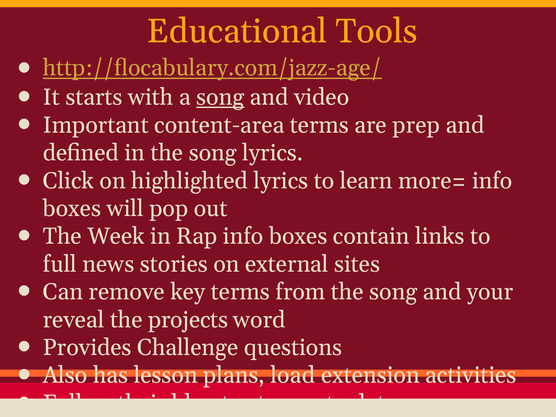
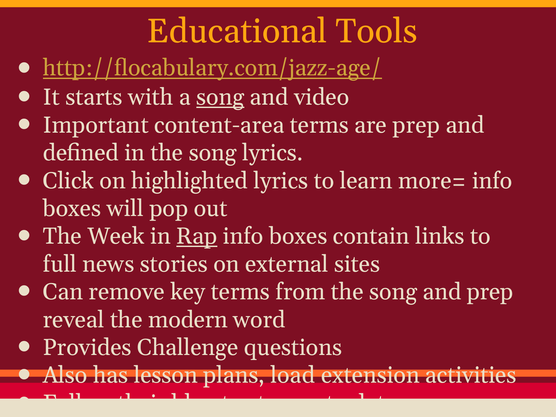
Rap underline: none -> present (197, 236)
and your: your -> prep (490, 292)
projects: projects -> modern (188, 320)
